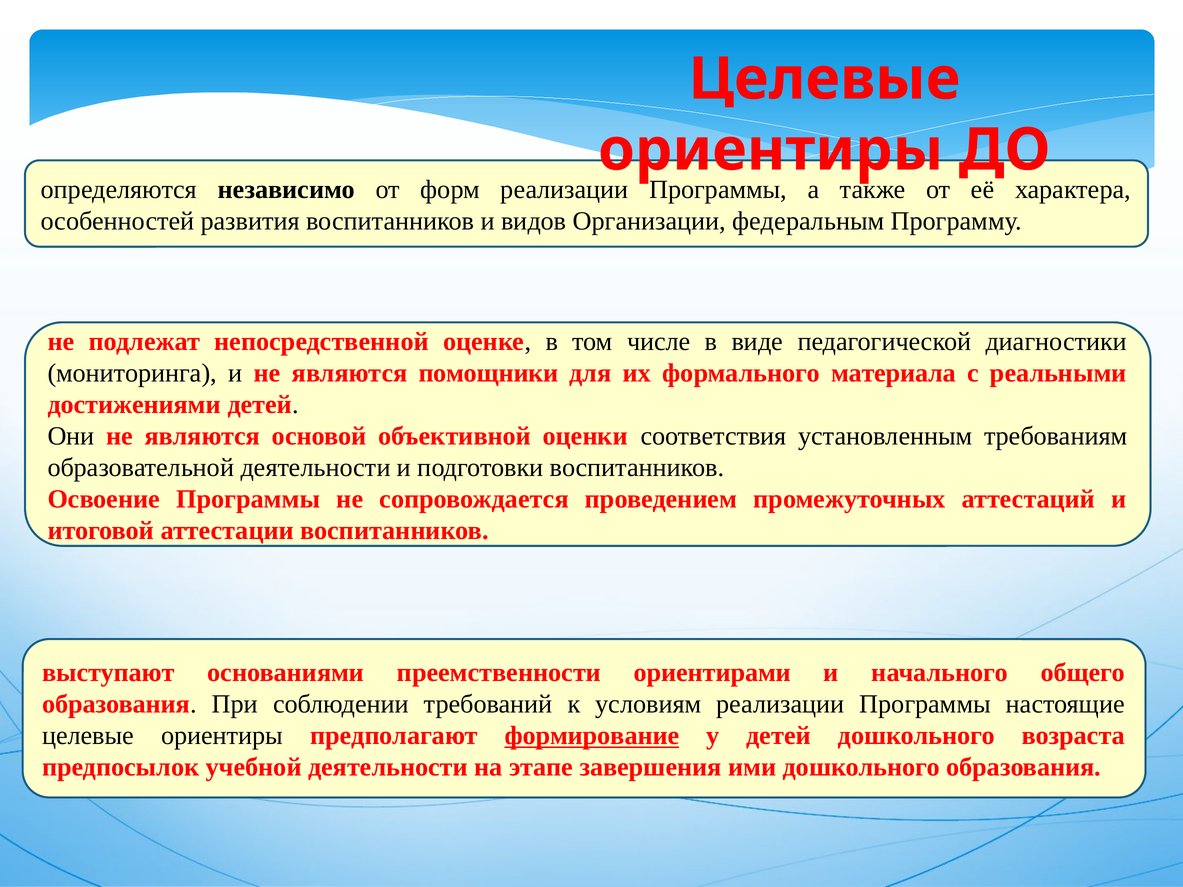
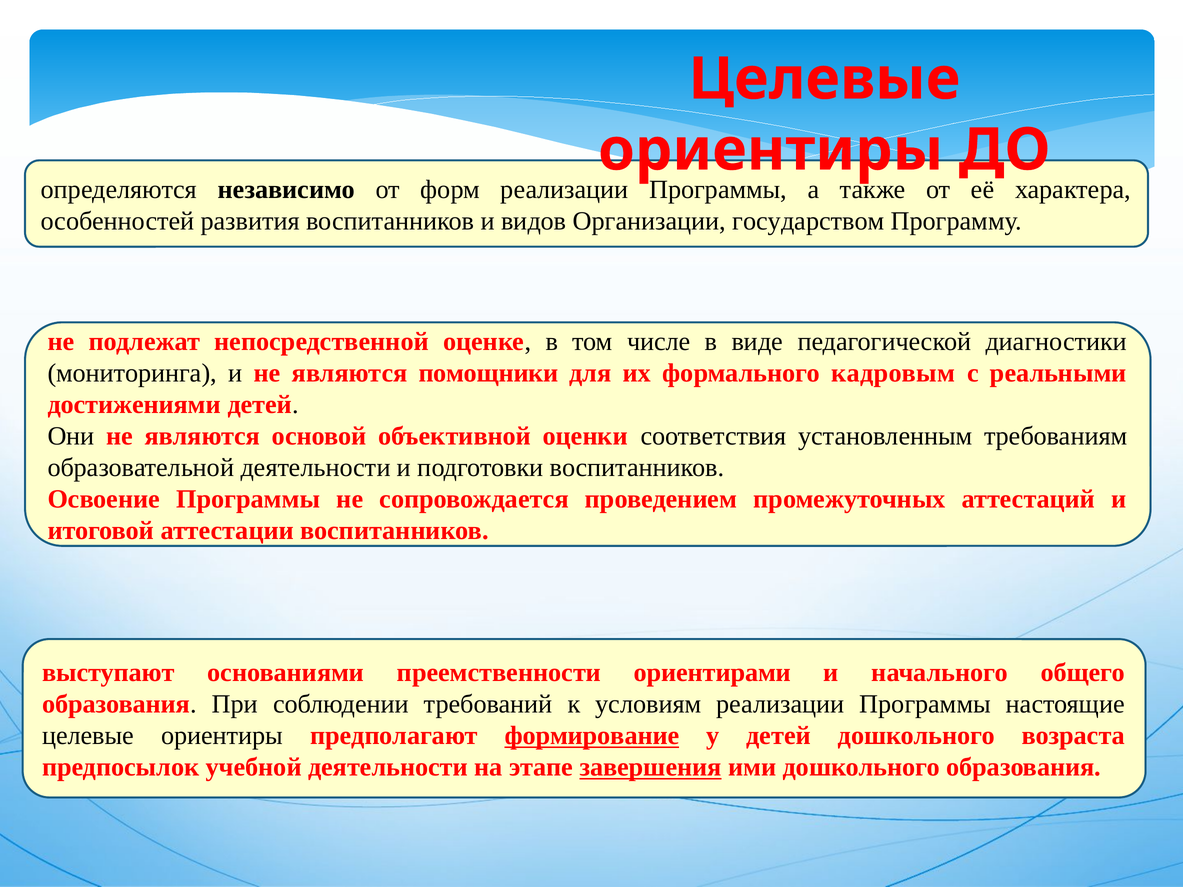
федеральным: федеральным -> государством (808, 221)
материала: материала -> кадровым (893, 373)
завершения underline: none -> present (651, 768)
